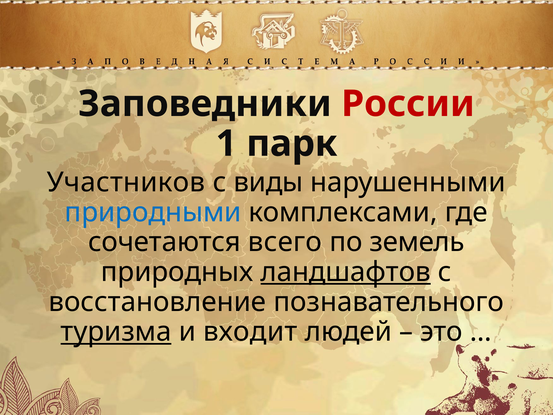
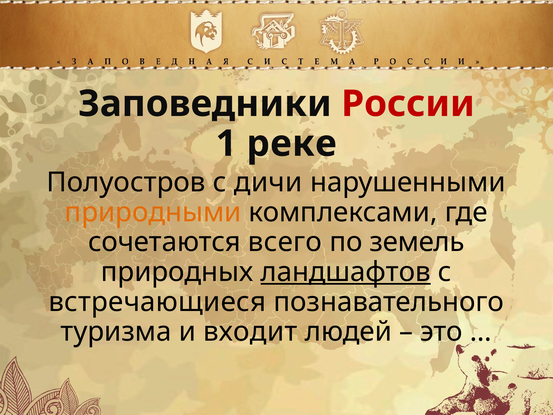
парк: парк -> реке (292, 144)
Участников: Участников -> Полуостров (126, 182)
виды: виды -> дичи (268, 182)
природными colour: blue -> orange (153, 212)
восстановление: восстановление -> встречающиеся (157, 302)
туризма underline: present -> none (116, 332)
